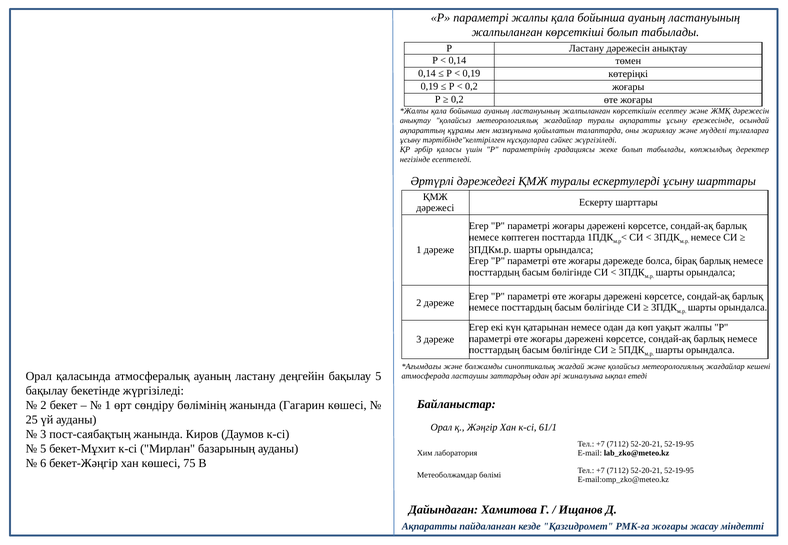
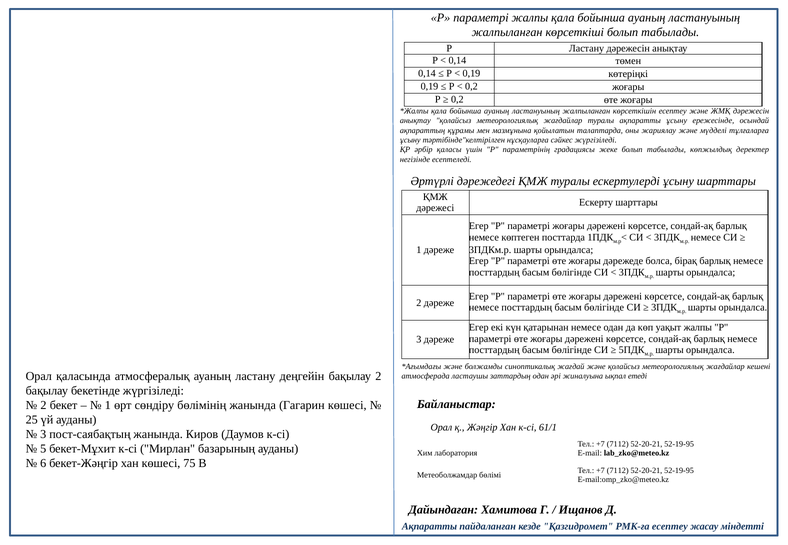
бақылау 5: 5 -> 2 (378, 377)
РМК-ға жоғары: жоғары -> есептеу (670, 527)
